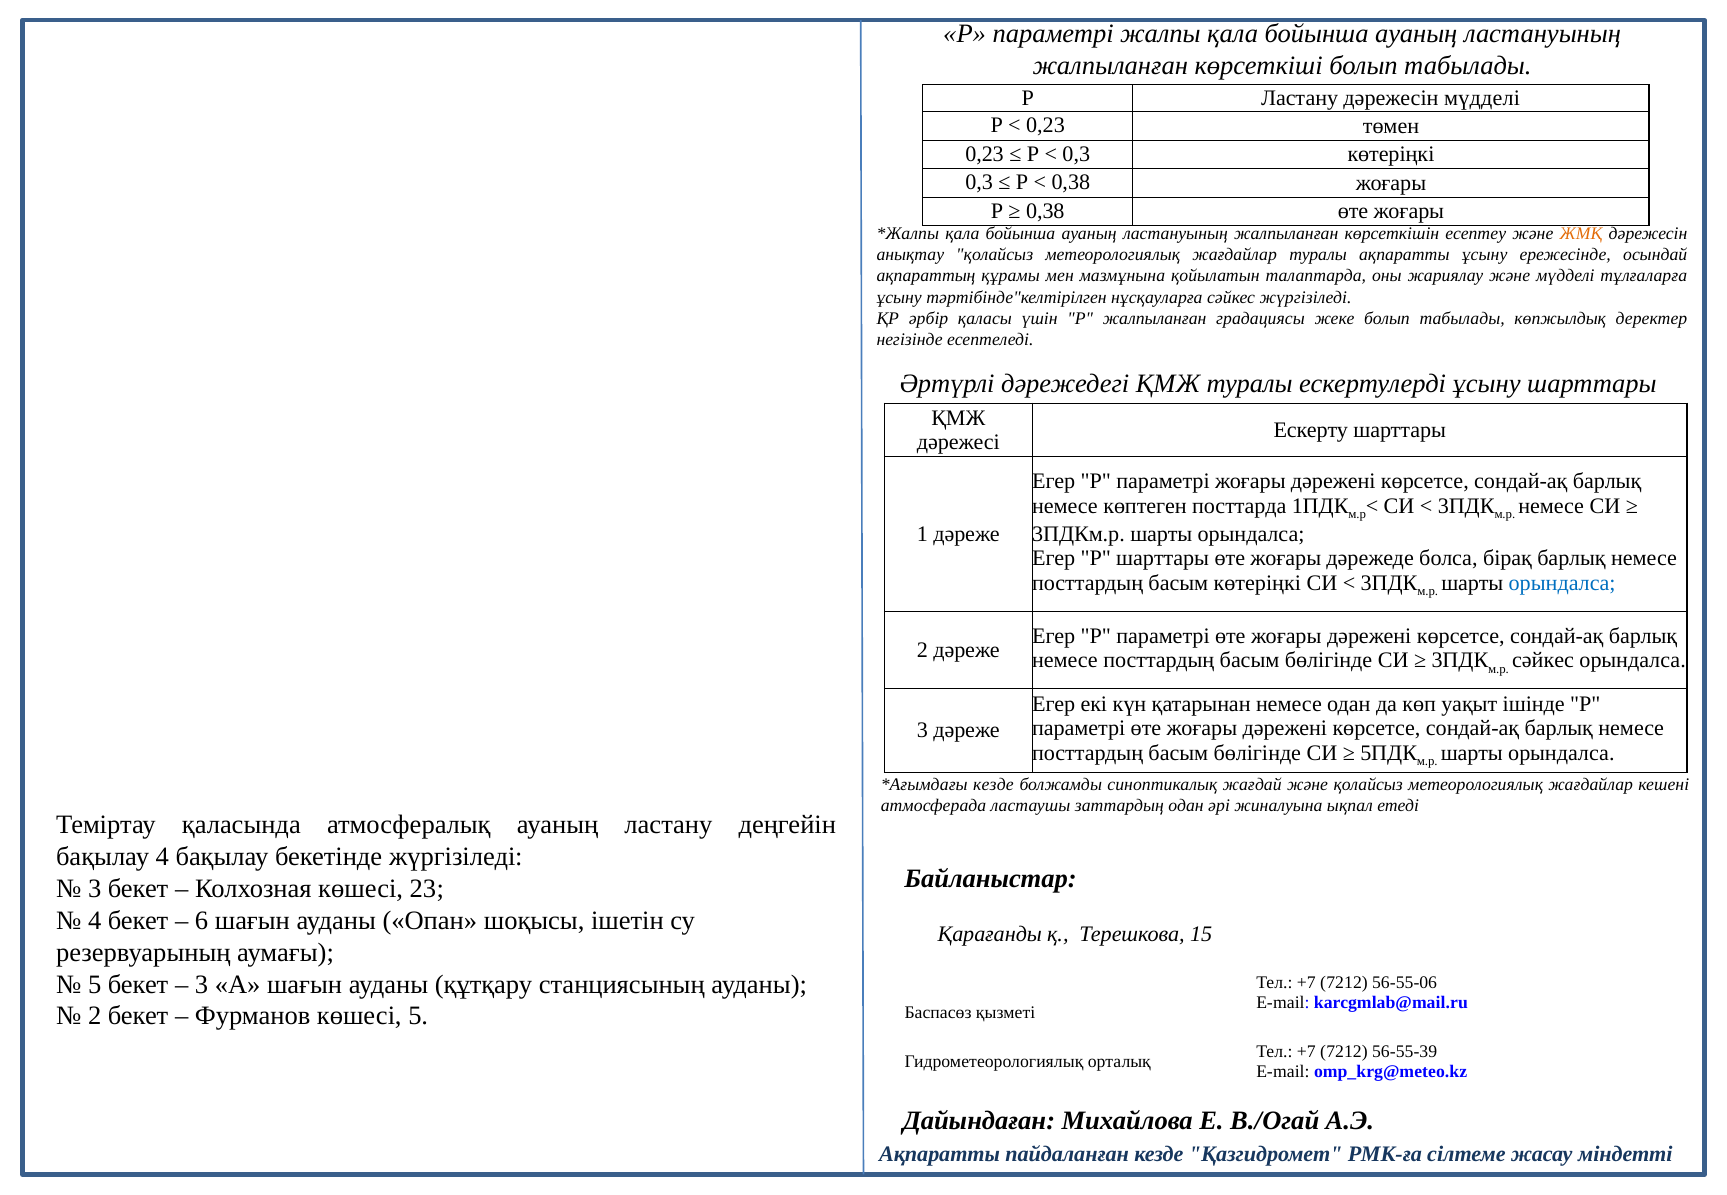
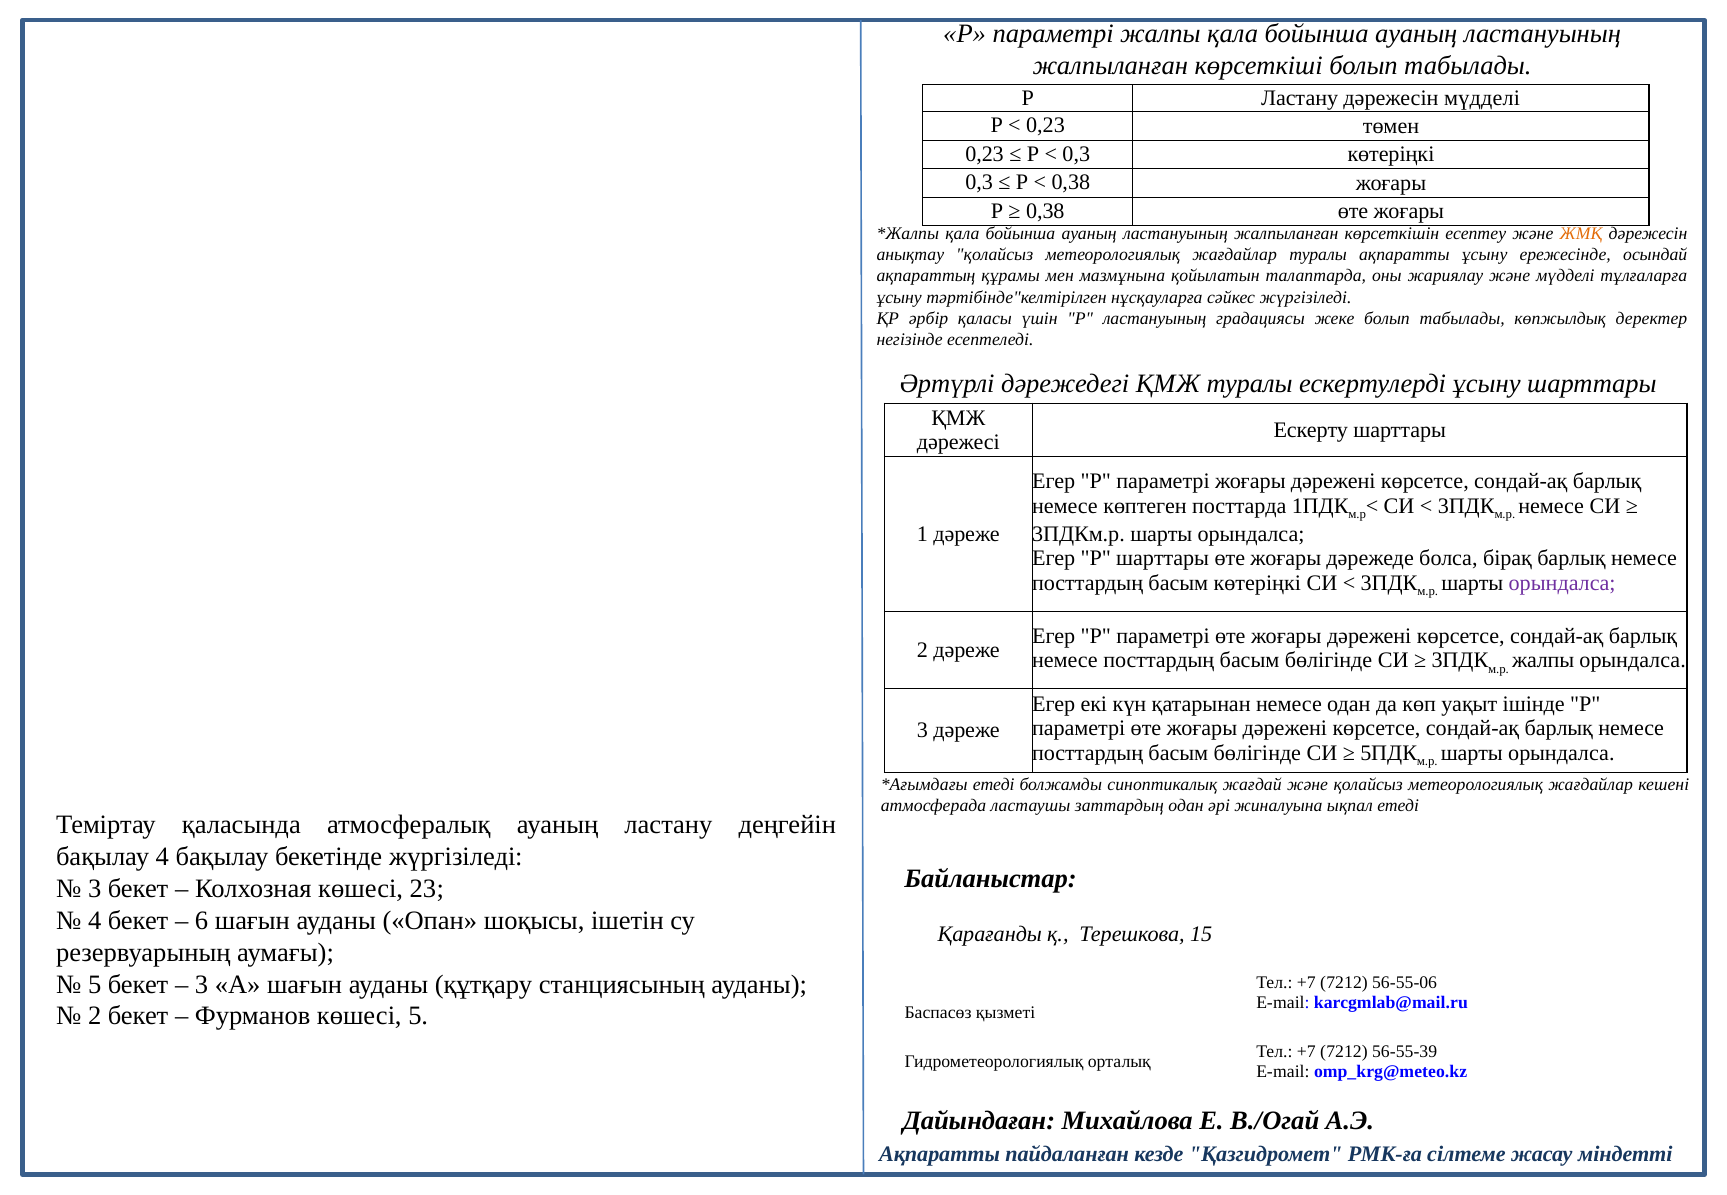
Р жалпыланған: жалпыланған -> ластануының (1155, 319)
орындалса colour: blue -> purple (1562, 583)
сәйкес: сәйкес -> жалпы (1543, 661)
кезде: кезде -> етеді (994, 785)
